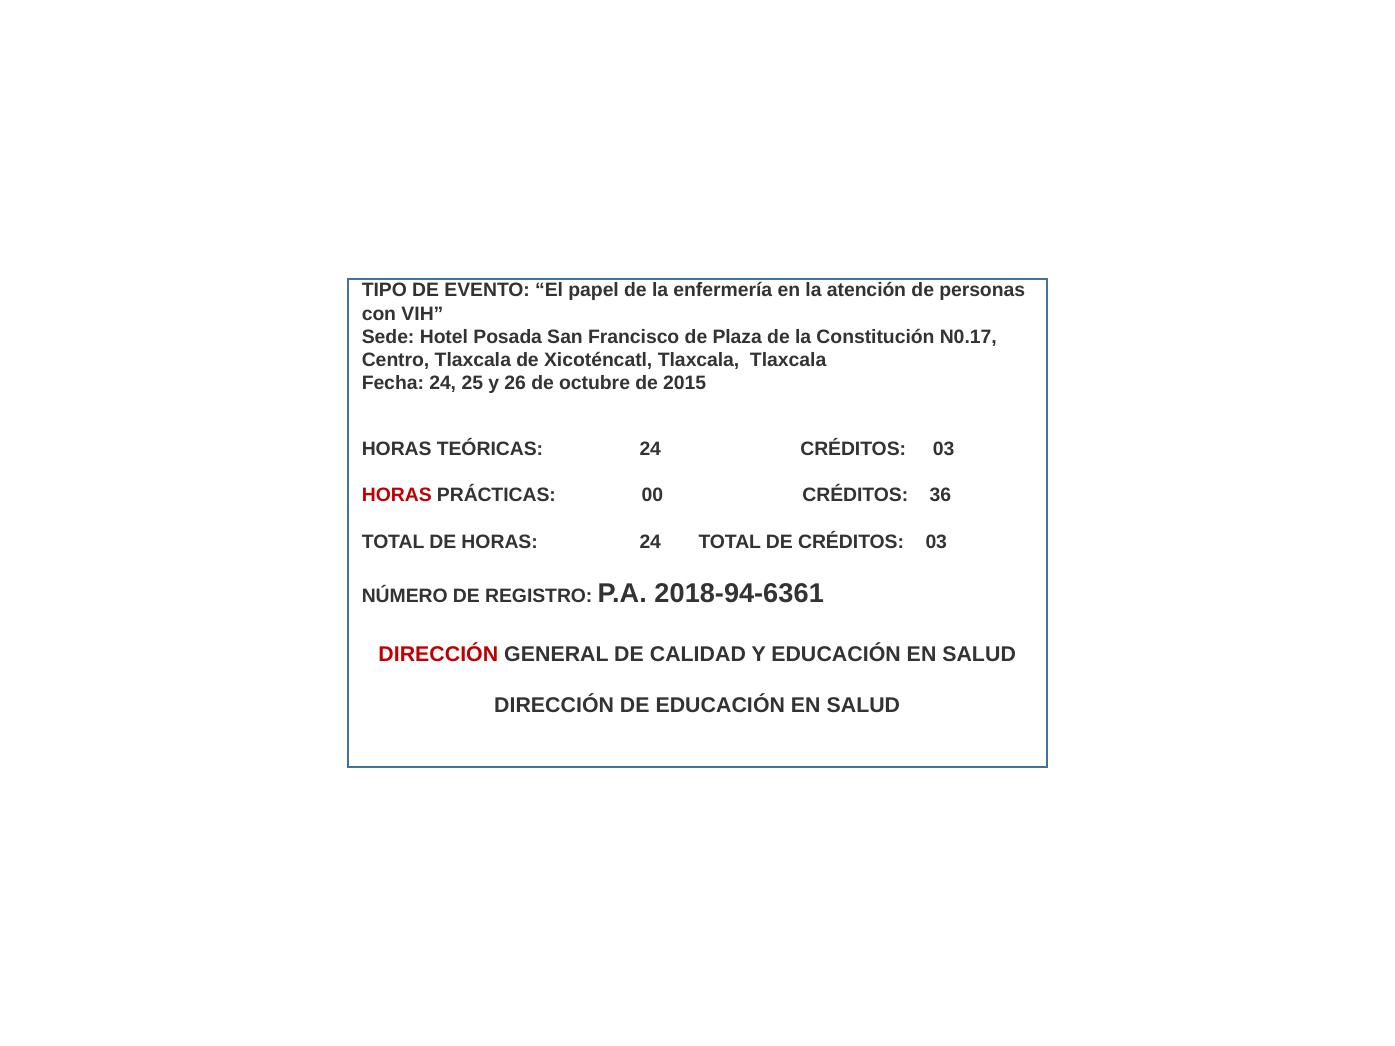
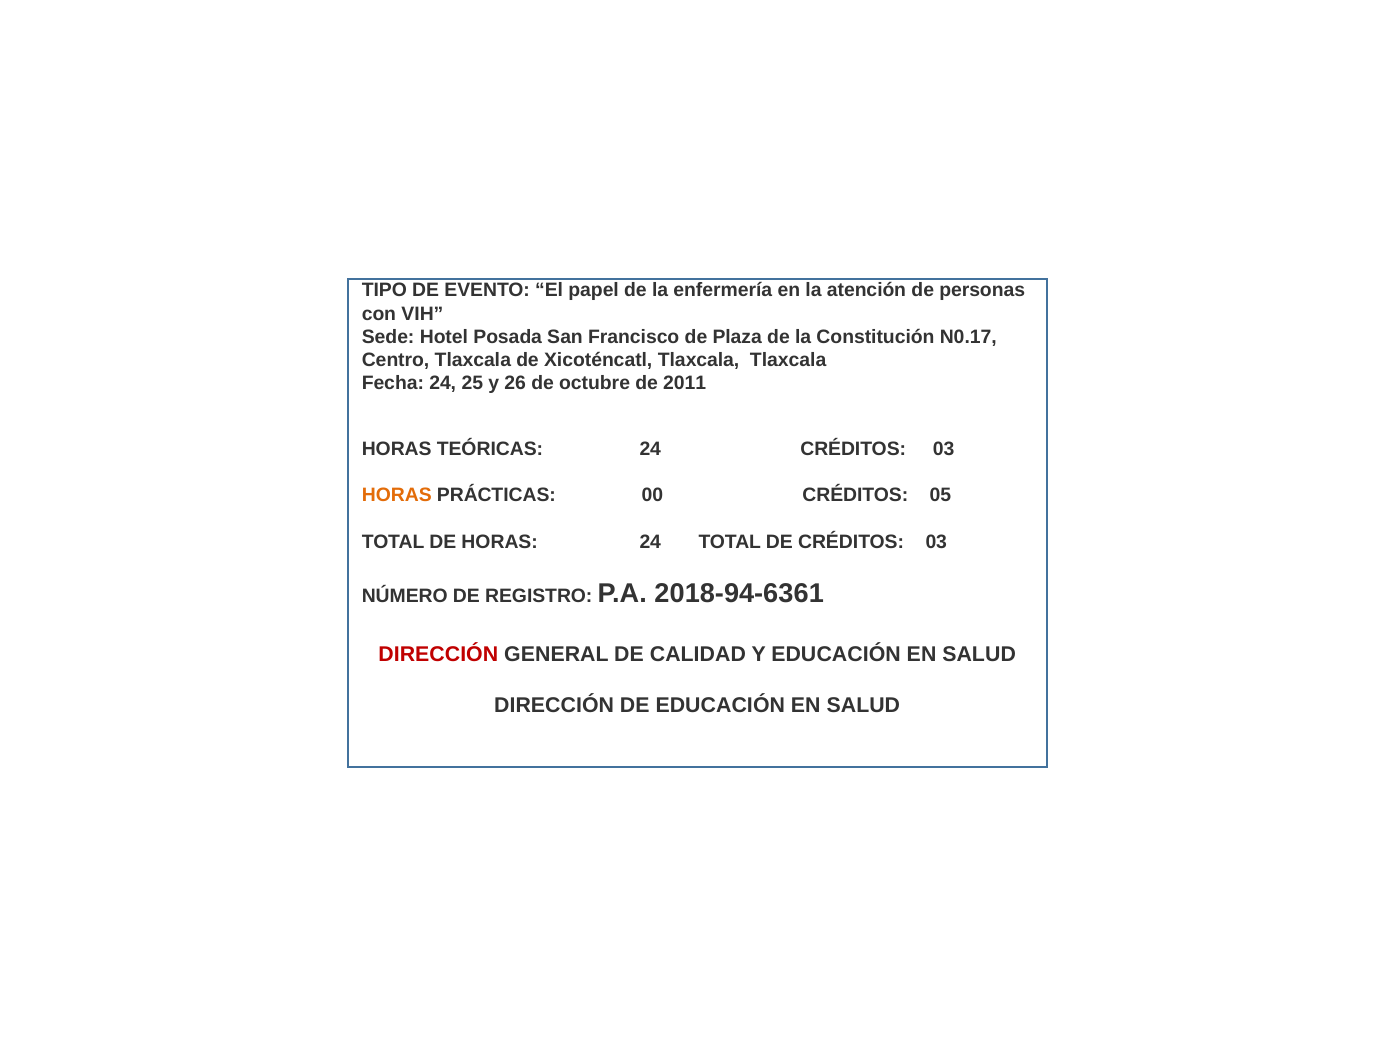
2015: 2015 -> 2011 (685, 384)
HORAS colour: red -> orange (397, 495)
36: 36 -> 05 (940, 495)
